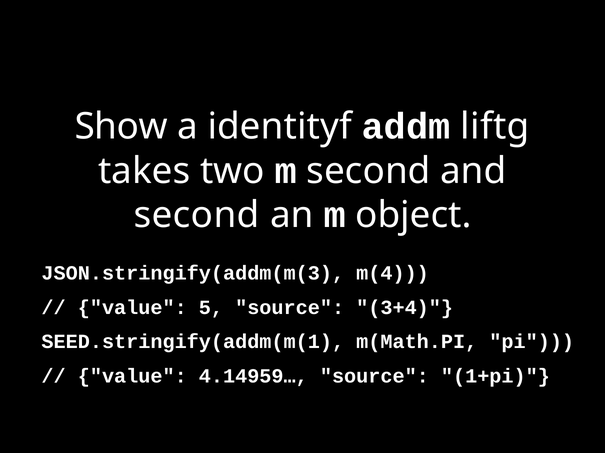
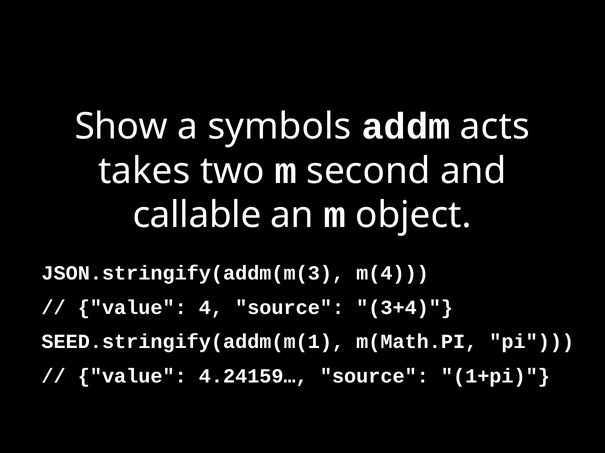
identityf: identityf -> symbols (280, 127)
liftg: liftg -> acts (495, 127)
second: second -> callable (197, 216)
5: 5 -> 4 (211, 308)
4.14959…: 4.14959… -> 4.24159… (253, 376)
